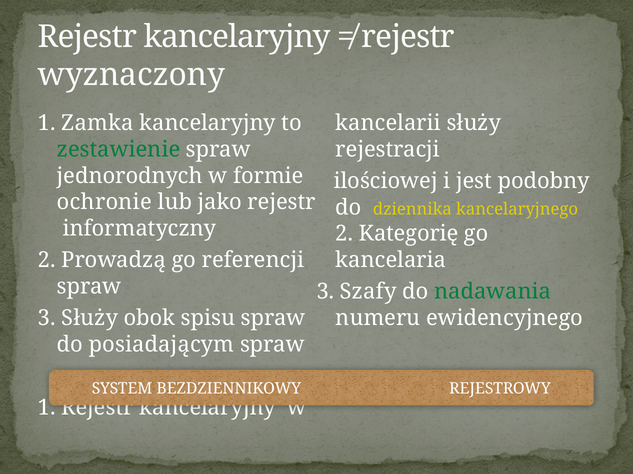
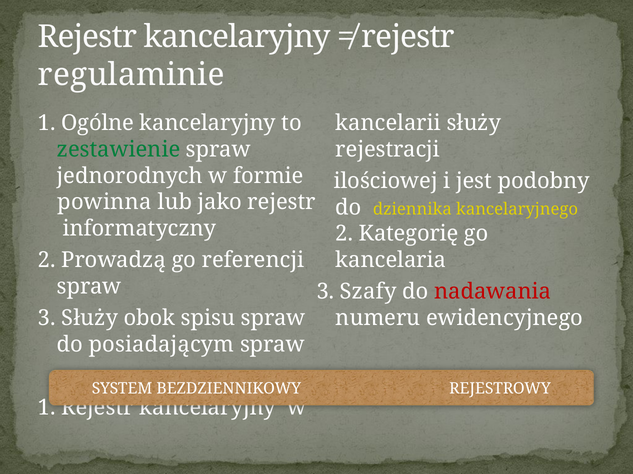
wyznaczony: wyznaczony -> regulaminie (131, 75)
Zamka: Zamka -> Ogólne (98, 123)
ochronie: ochronie -> powinna (104, 202)
nadawania colour: green -> red (493, 292)
